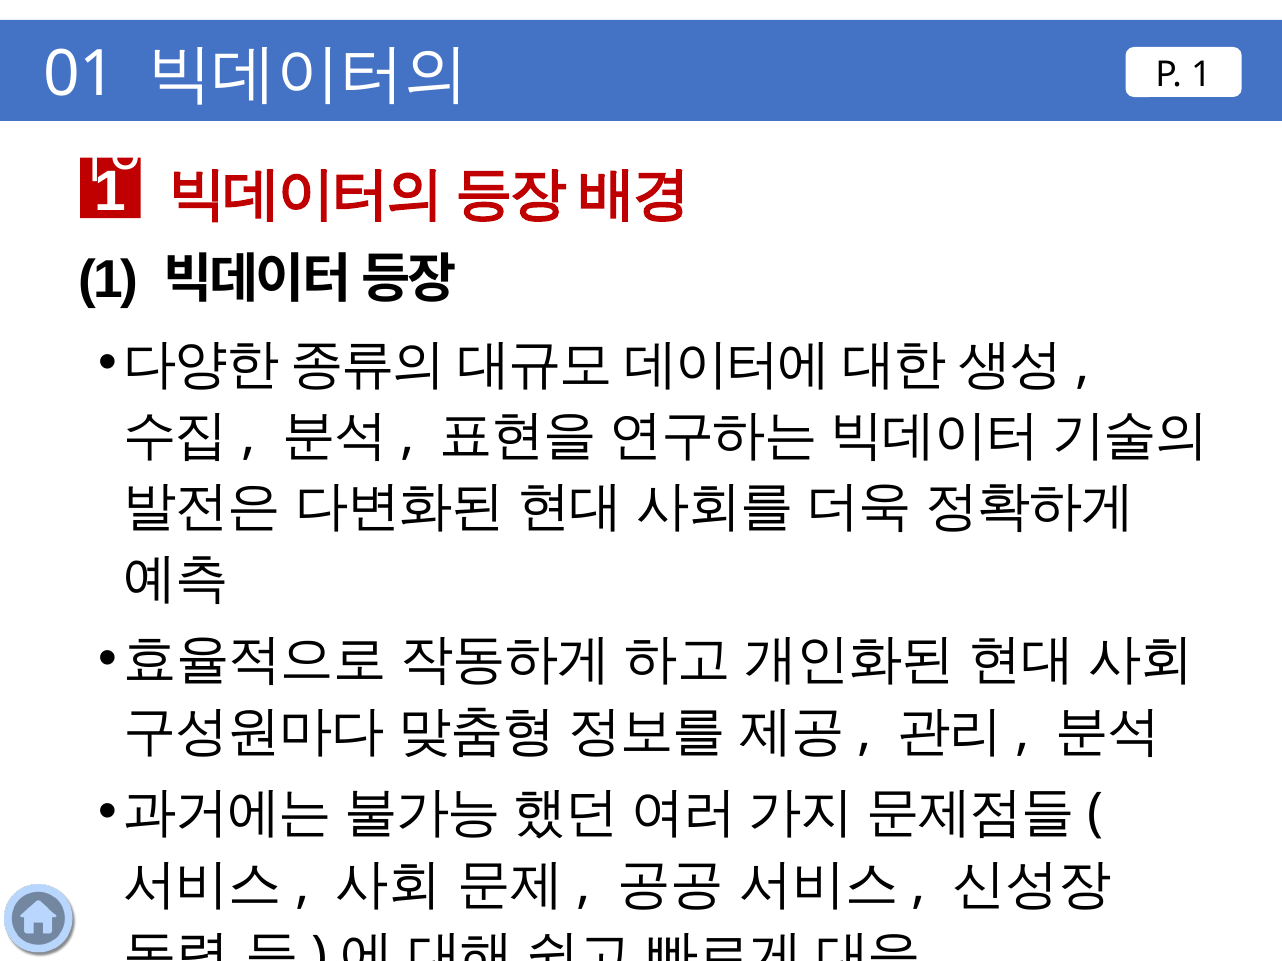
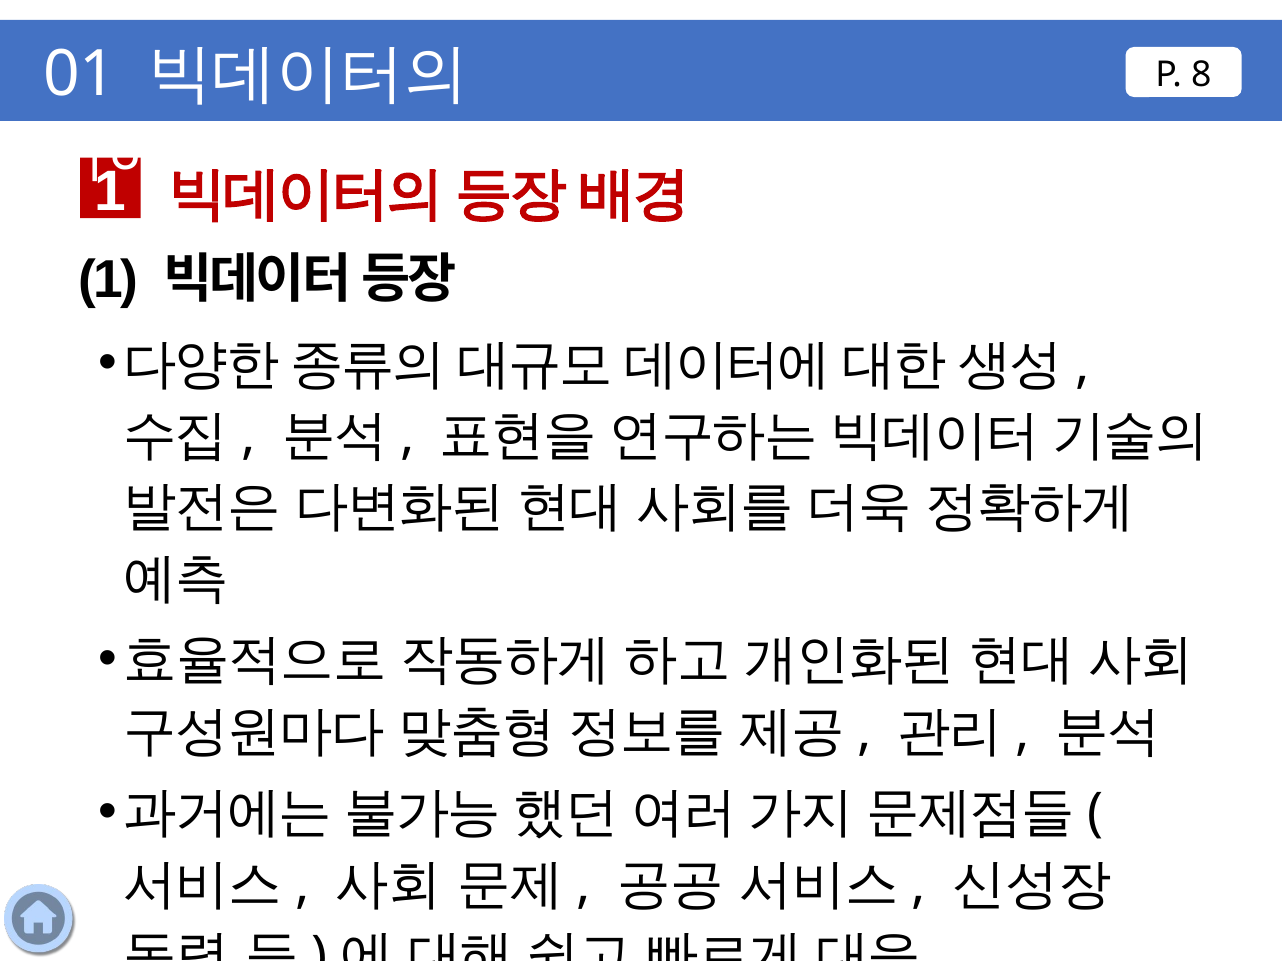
P 1: 1 -> 8 (1201, 74)
